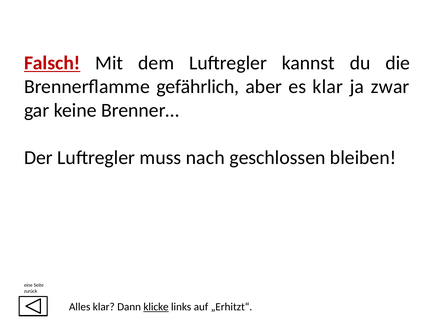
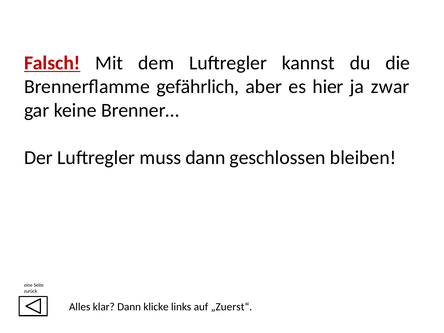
es klar: klar -> hier (328, 87)
muss nach: nach -> dann (205, 158)
klicke underline: present -> none (156, 307)
„Erhitzt“: „Erhitzt“ -> „Zuerst“ (231, 307)
